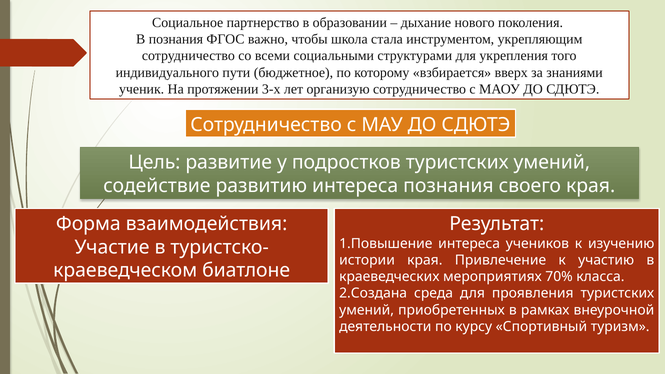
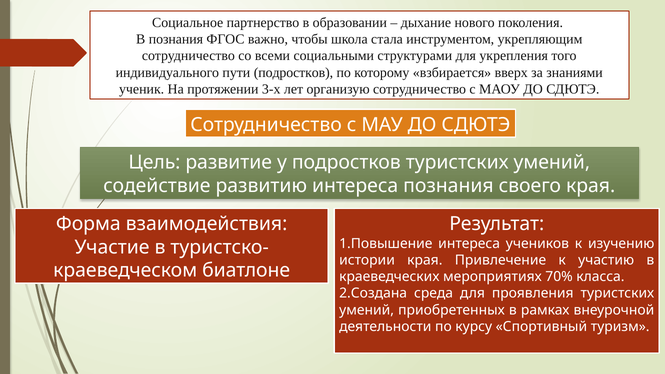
пути бюджетное: бюджетное -> подростков (293, 73)
